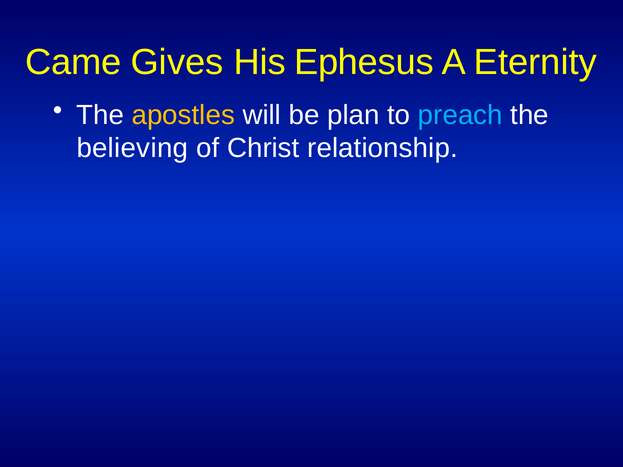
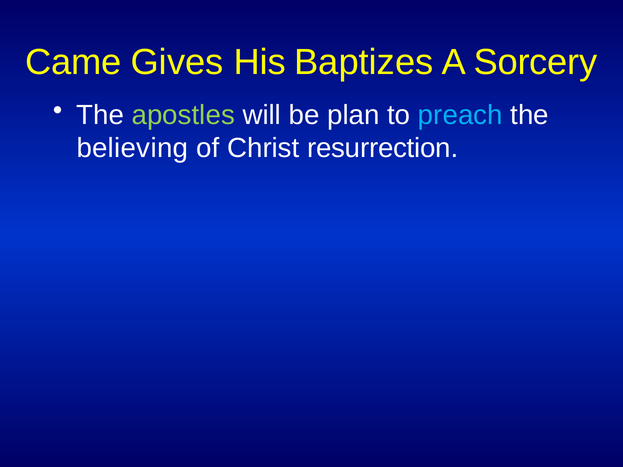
Ephesus: Ephesus -> Baptizes (364, 62)
Eternity: Eternity -> Sorcery (536, 62)
apostles colour: yellow -> light green (183, 115)
relationship: relationship -> resurrection (383, 148)
